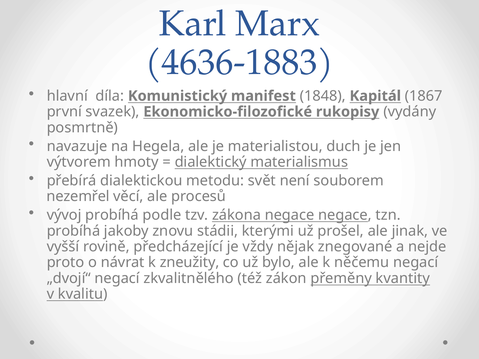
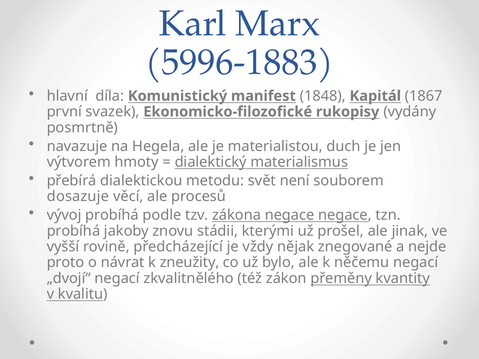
4636-1883: 4636-1883 -> 5996-1883 (239, 62)
nezemřel: nezemřel -> dosazuje (78, 197)
